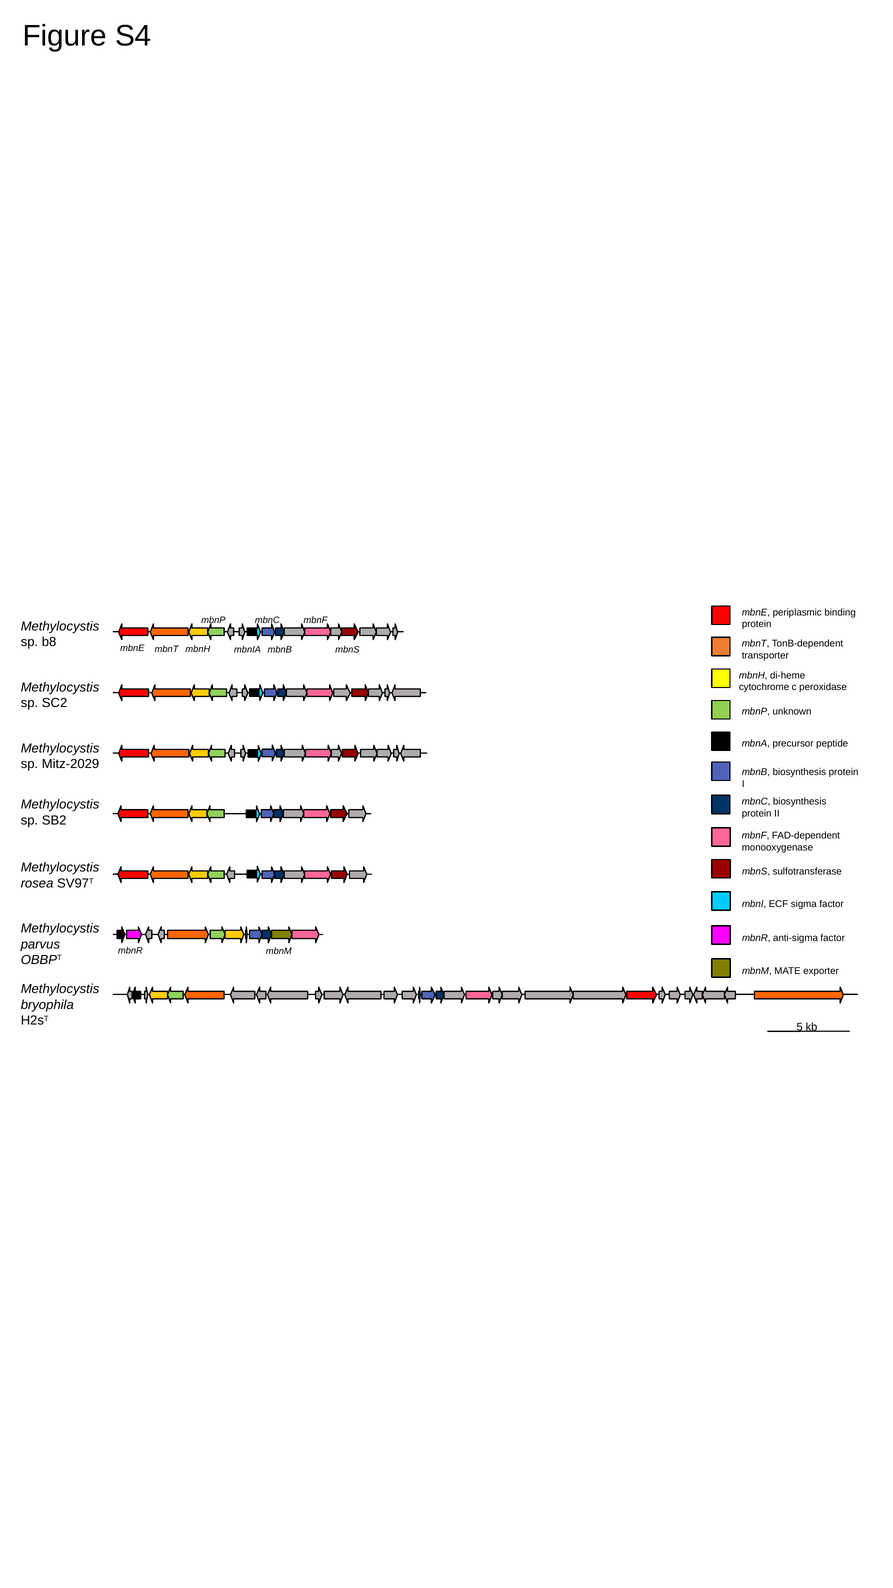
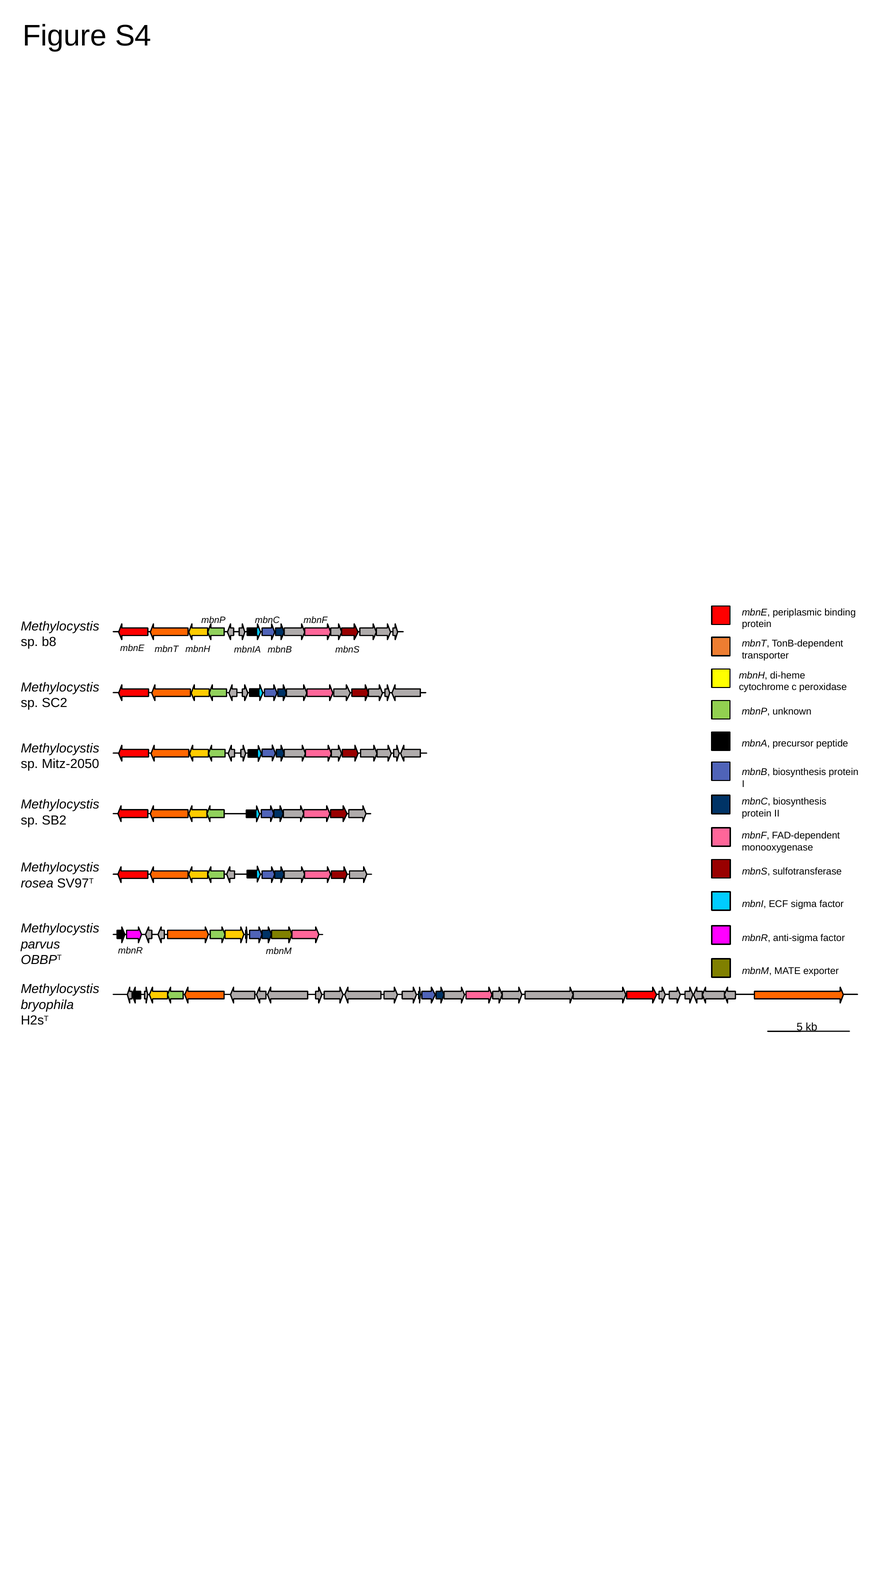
Mitz-2029: Mitz-2029 -> Mitz-2050 (71, 764)
